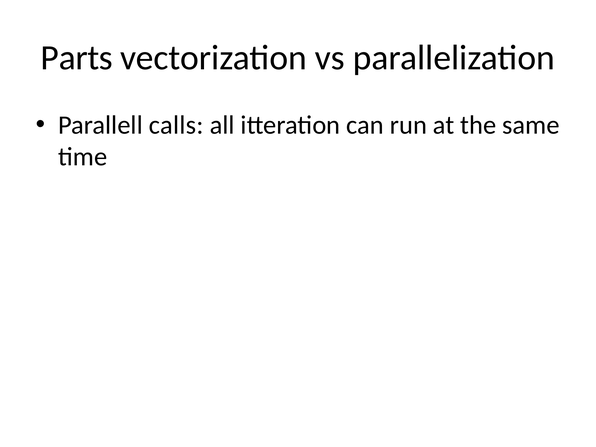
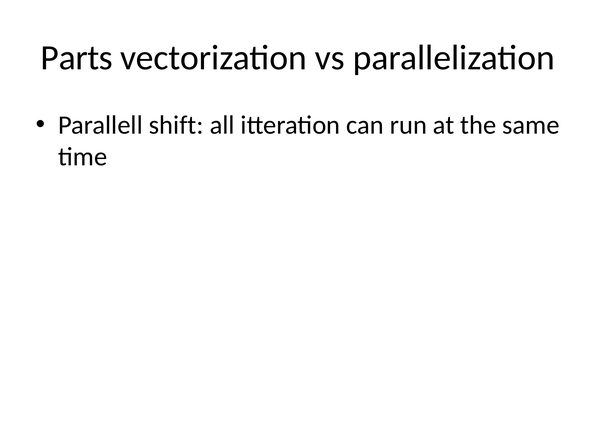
calls: calls -> shift (176, 125)
